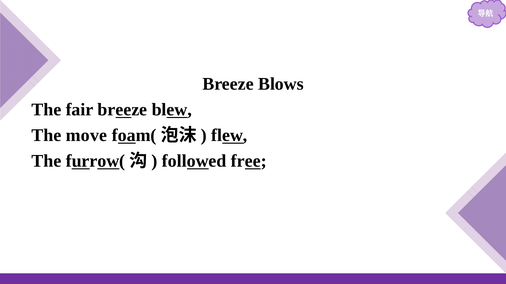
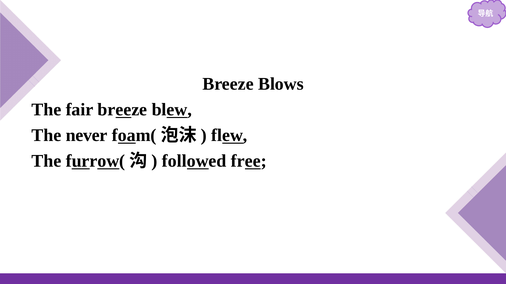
move: move -> never (87, 136)
